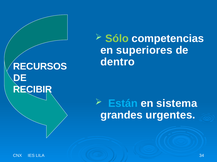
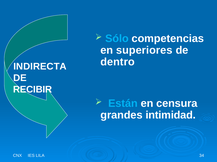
Sólo colour: light green -> light blue (117, 39)
RECURSOS: RECURSOS -> INDIRECTA (40, 67)
sistema: sistema -> censura (177, 104)
urgentes: urgentes -> intimidad (171, 116)
